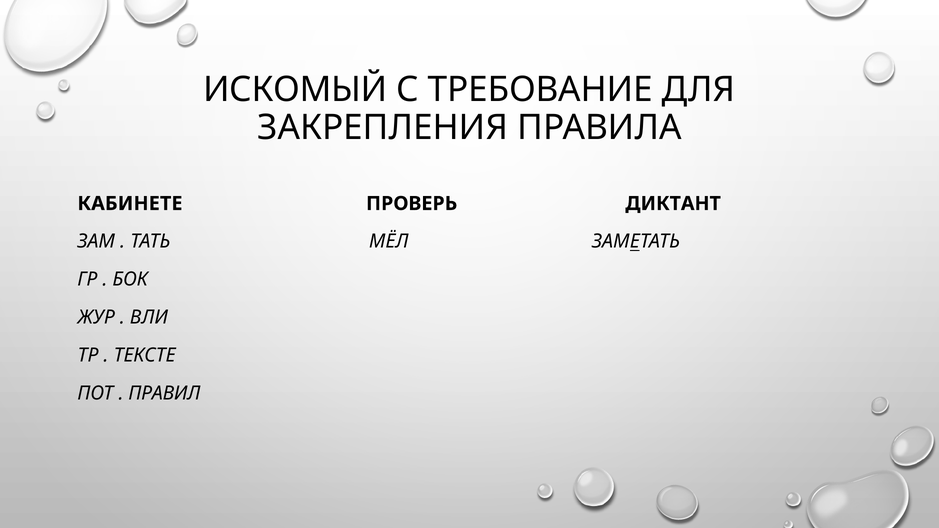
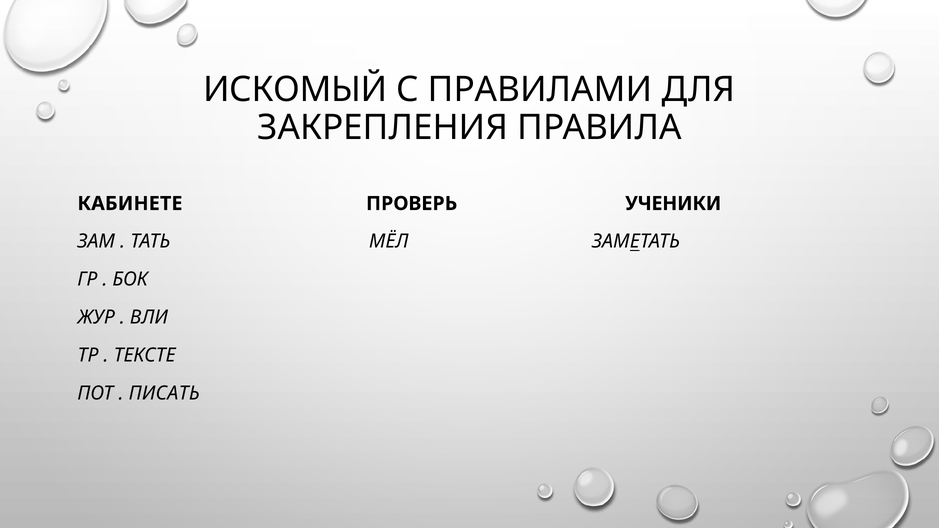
ТРЕБОВАНИЕ: ТРЕБОВАНИЕ -> ПРАВИЛАМИ (540, 90)
ДИКТАНТ: ДИКТАНТ -> УЧЕНИКИ (673, 204)
ПРАВИЛ: ПРАВИЛ -> ПИСАТЬ (164, 393)
